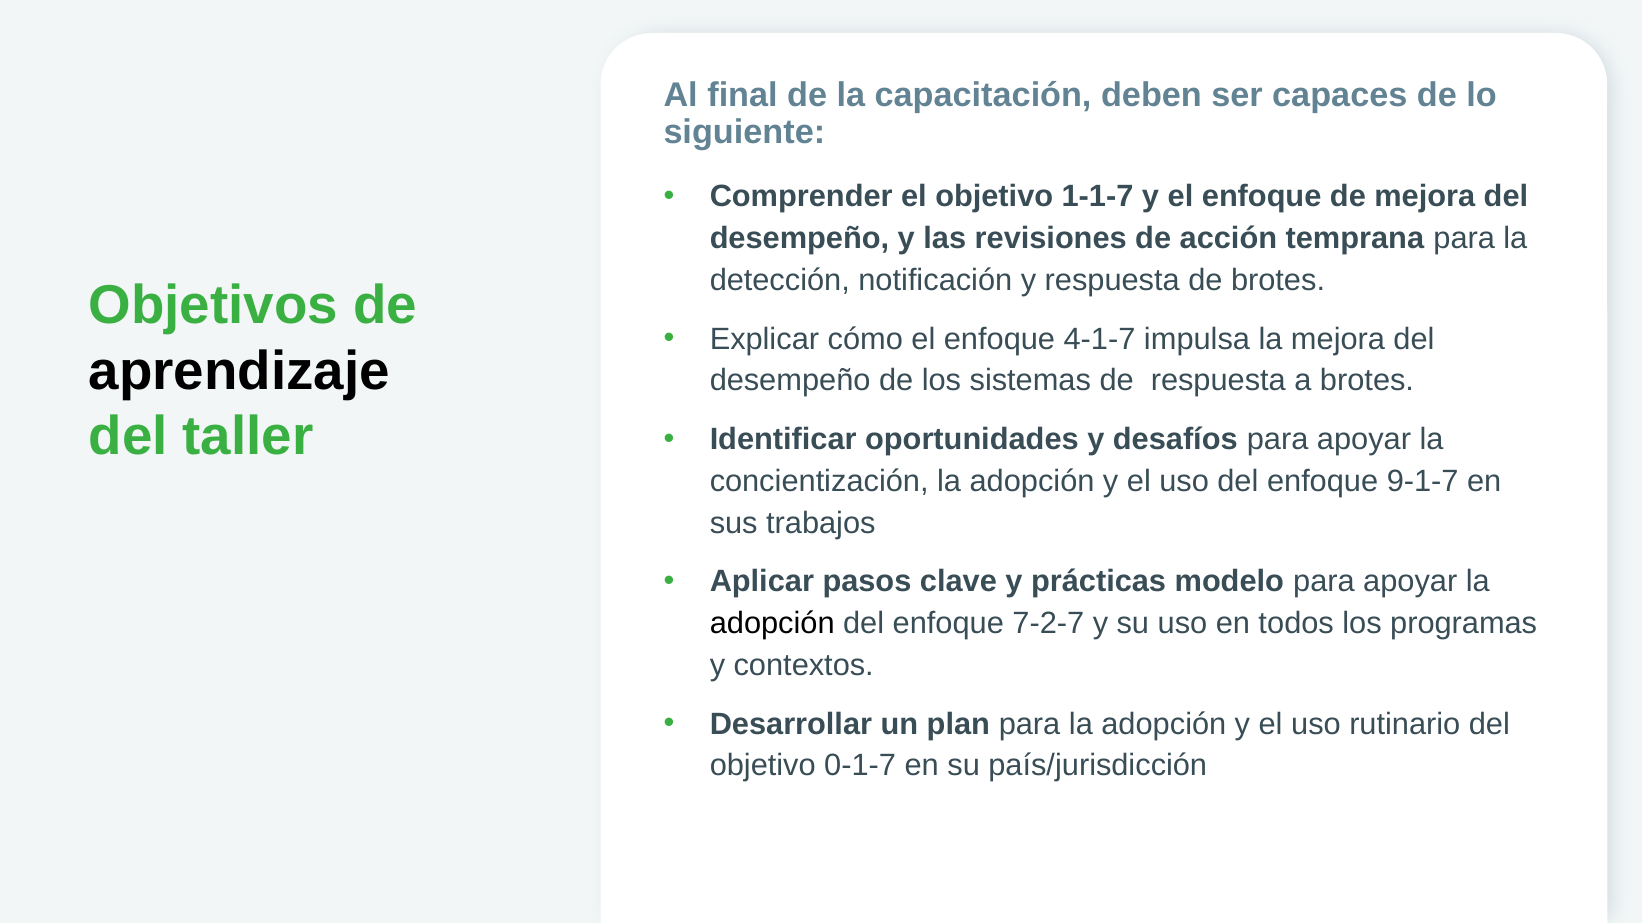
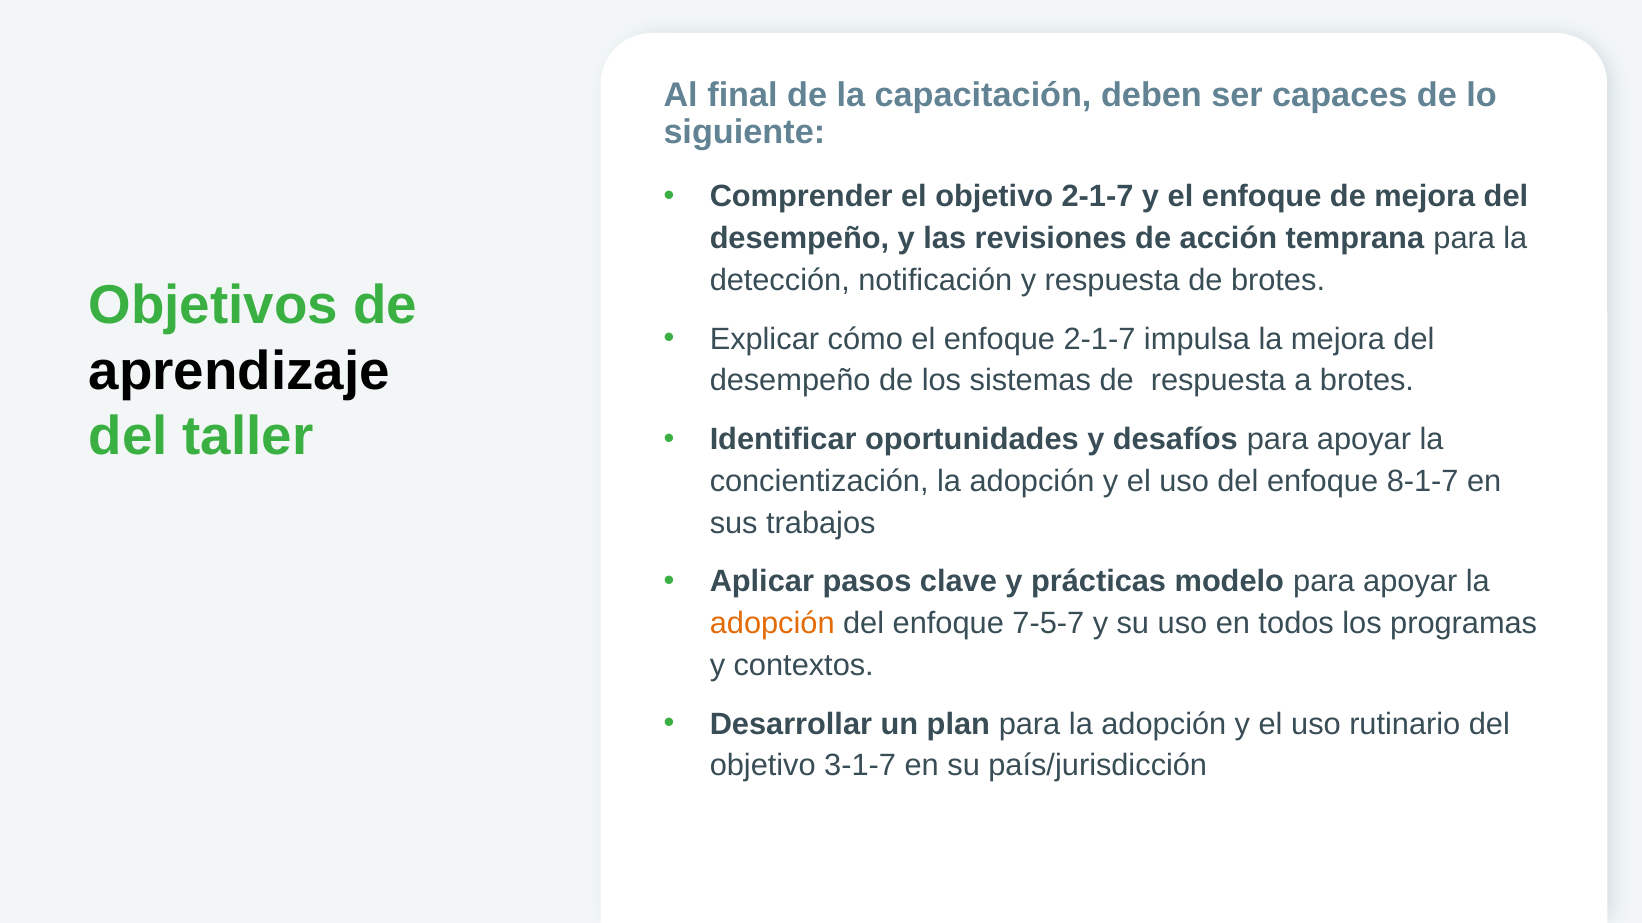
objetivo 1-1-7: 1-1-7 -> 2-1-7 (1098, 197)
enfoque 4-1-7: 4-1-7 -> 2-1-7 (1099, 339)
9-1-7: 9-1-7 -> 8-1-7 (1423, 482)
adopción colour: black -> orange (772, 624)
7-2-7: 7-2-7 -> 7-5-7 (1048, 624)
0-1-7: 0-1-7 -> 3-1-7 (860, 766)
